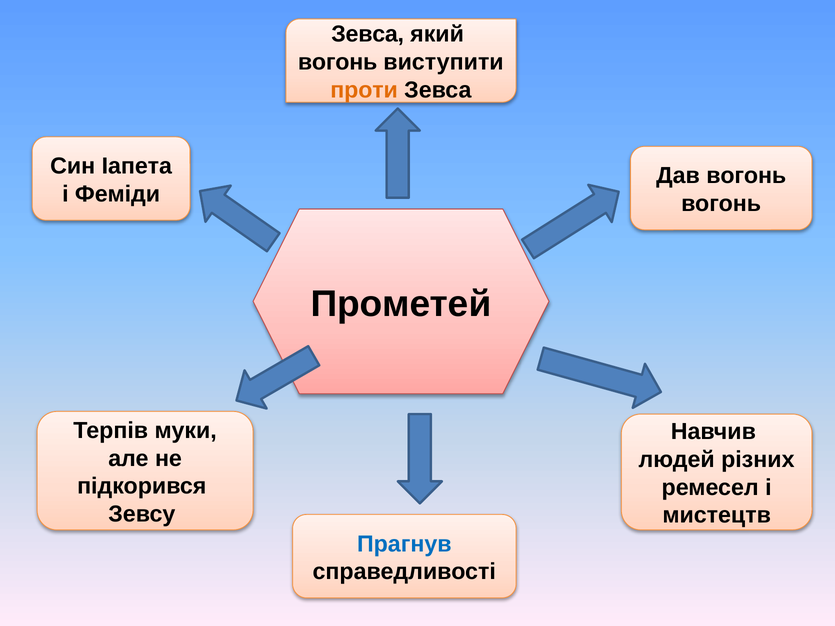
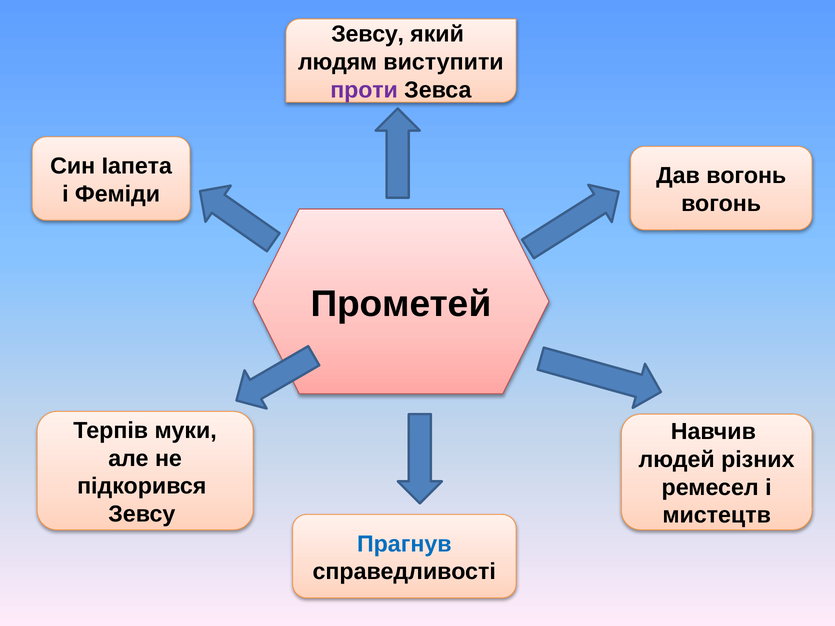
Зевса: Зевса -> Зевсу (368, 34)
вогонь: вогонь -> людям (338, 62)
проти colour: orange -> purple (364, 90)
